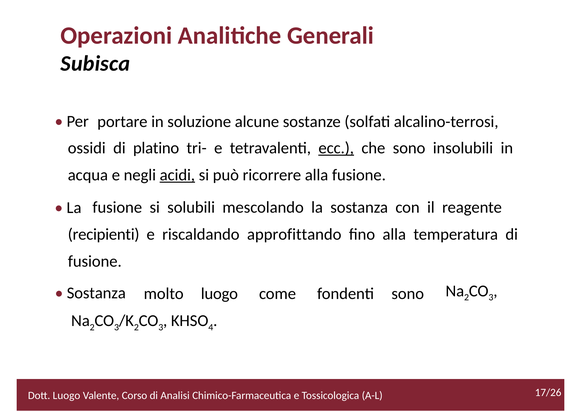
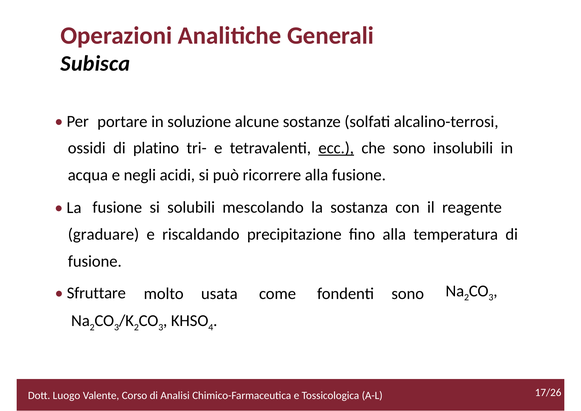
acidi underline: present -> none (177, 175)
recipienti: recipienti -> graduare (104, 234)
approfittando: approfittando -> precipitazione (294, 234)
Sostanza: Sostanza -> Sfruttare (96, 293)
molto luogo: luogo -> usata (219, 293)
